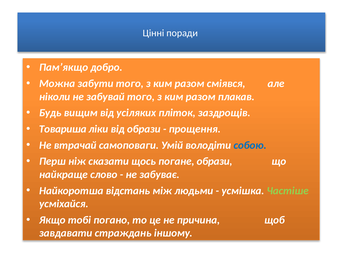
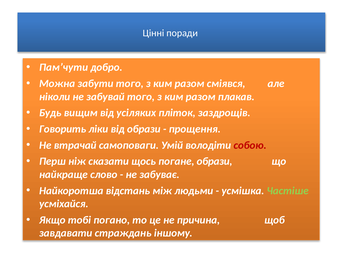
Пам’якщо: Пам’якщо -> Пам’чути (64, 67)
Товариша: Товариша -> Говорить (63, 129)
собою colour: blue -> red (250, 145)
